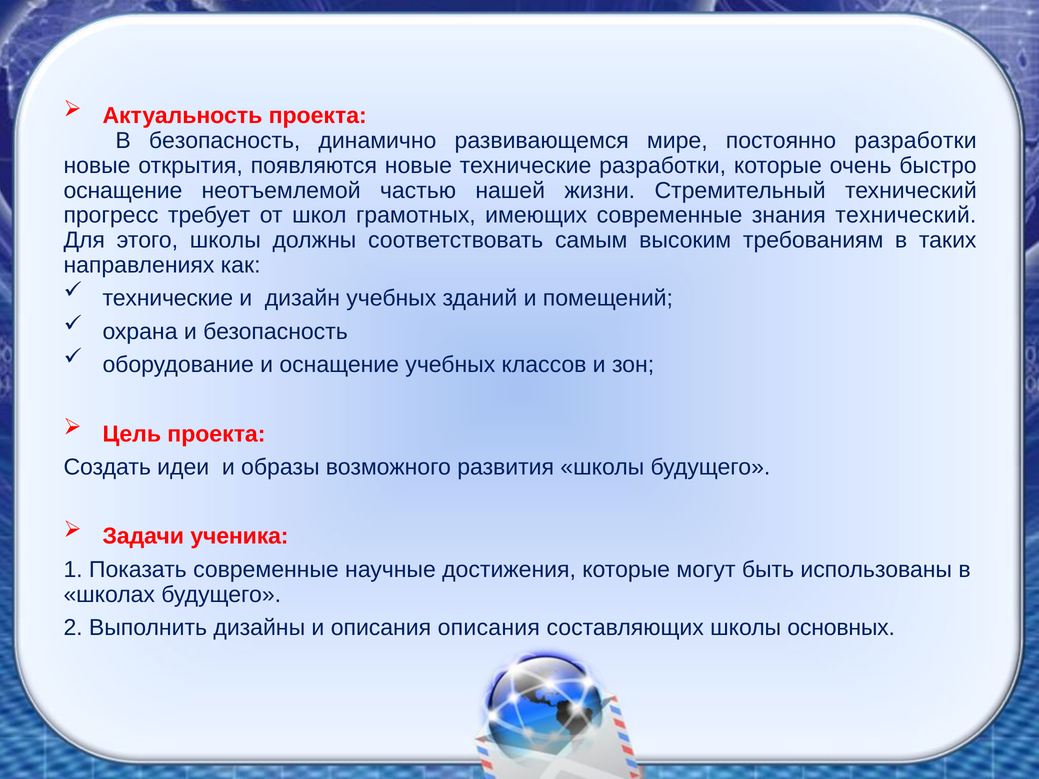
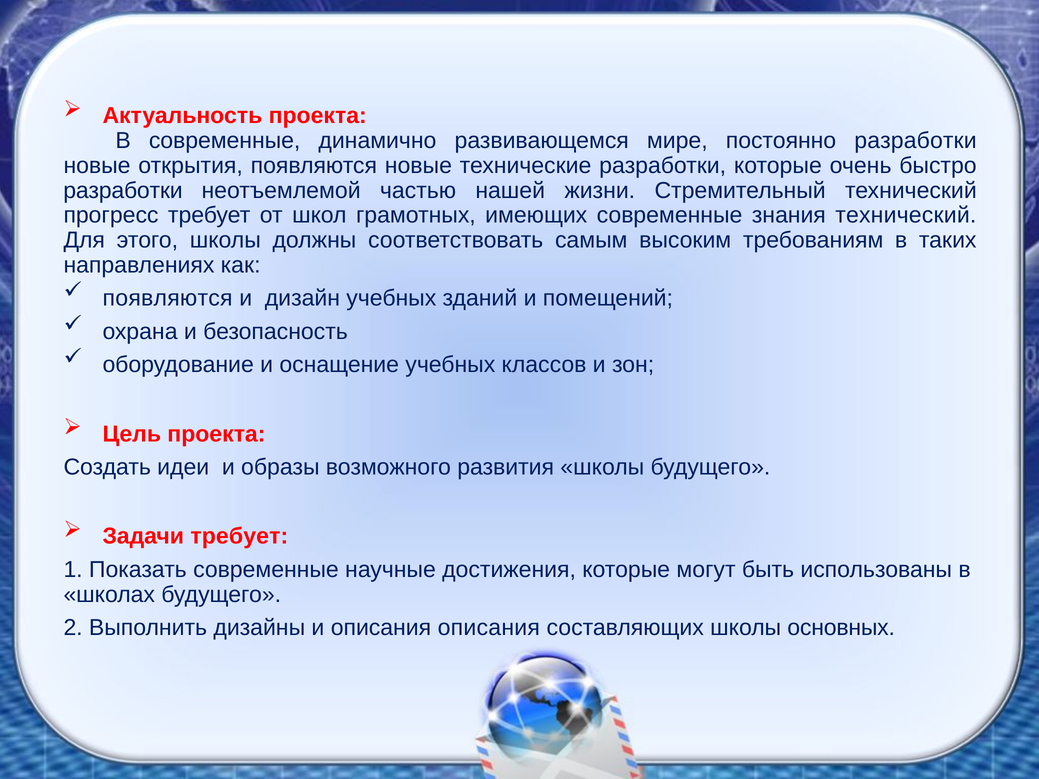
В безопасность: безопасность -> современные (225, 141)
оснащение: оснащение -> разработки (123, 190)
технические: технические -> появляются (168, 298)
Задачи ученика: ученика -> требует (239, 536)
